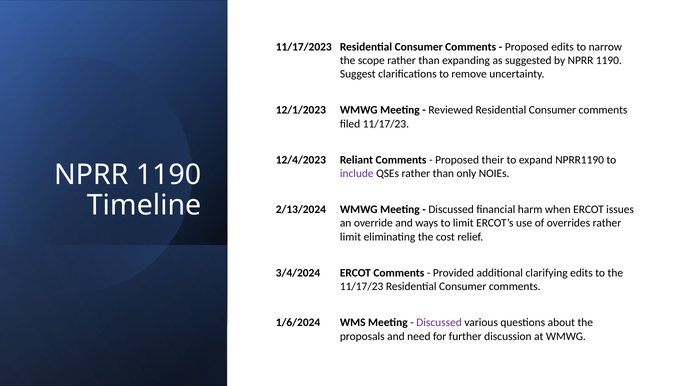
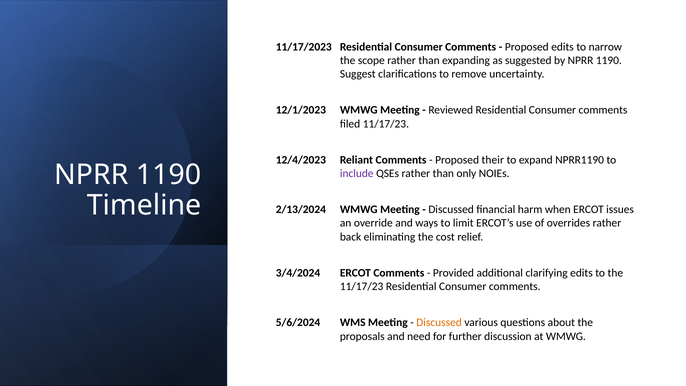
limit: limit -> back (351, 237)
1/6/2024: 1/6/2024 -> 5/6/2024 (298, 322)
Discussed colour: purple -> orange (439, 322)
